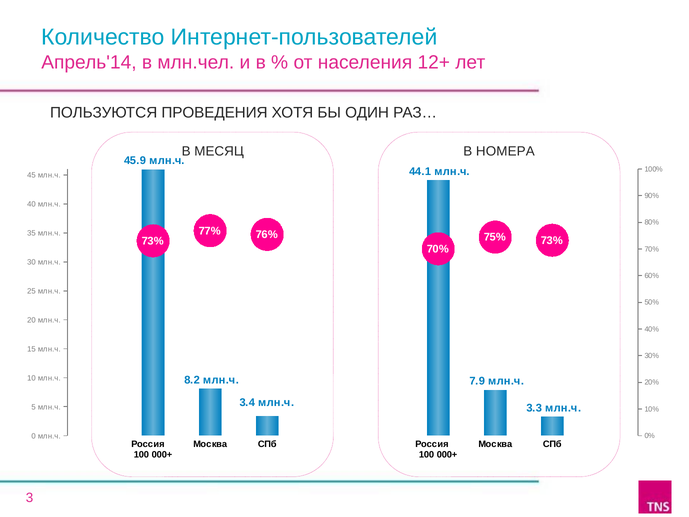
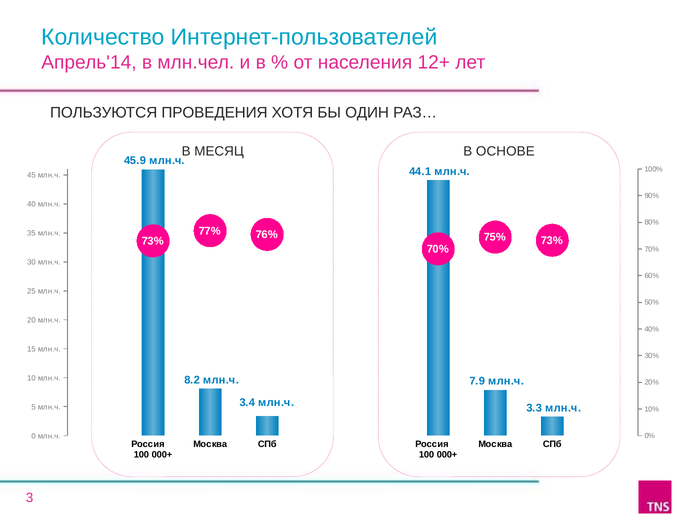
НОМЕРА: НОМЕРА -> ОСНОВЕ (505, 151)
